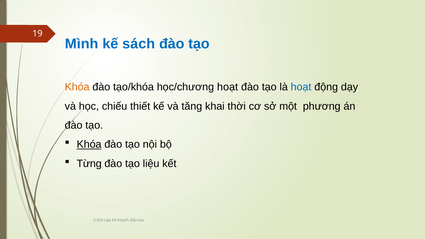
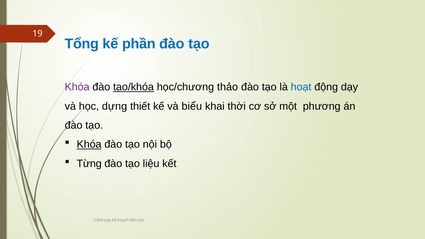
Mình: Mình -> Tổng (82, 44)
sách: sách -> phần (139, 44)
Khóa colour: orange -> purple (77, 87)
tạo/khóa underline: none -> present (134, 87)
học/chương hoạt: hoạt -> thảo (228, 87)
chiếu: chiếu -> dựng (115, 106)
tăng: tăng -> biểu (192, 106)
